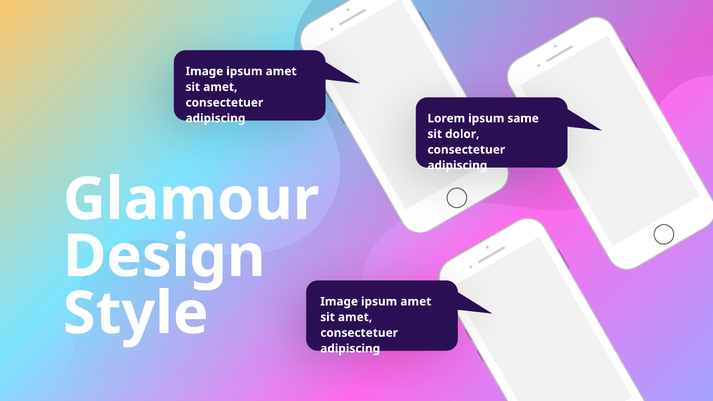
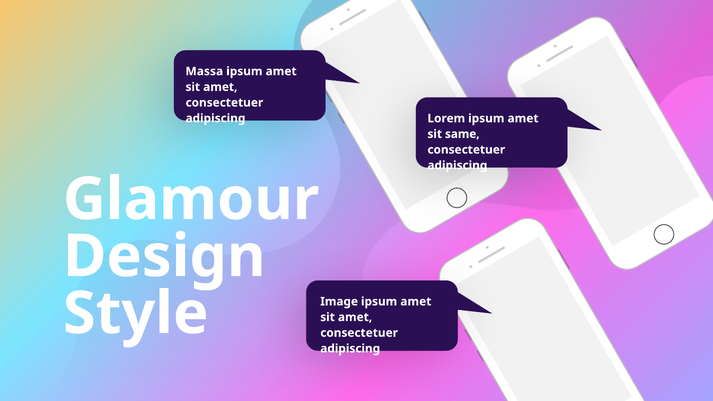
Image: Image -> Massa (204, 71)
Lorem ipsum same: same -> amet (523, 118)
dolor: dolor -> same (462, 134)
